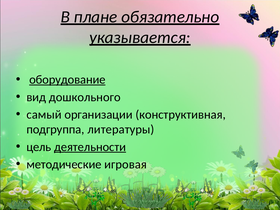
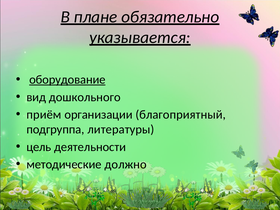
самый: самый -> приём (44, 115)
конструктивная: конструктивная -> благоприятный (181, 115)
деятельности underline: present -> none (90, 147)
игровая: игровая -> должно (126, 164)
